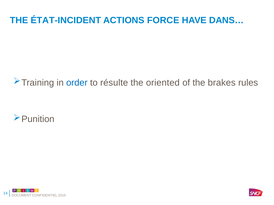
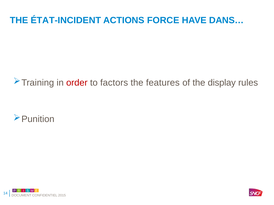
order colour: blue -> red (77, 83)
résulte: résulte -> factors (114, 83)
oriented: oriented -> features (163, 83)
brakes: brakes -> display (222, 83)
